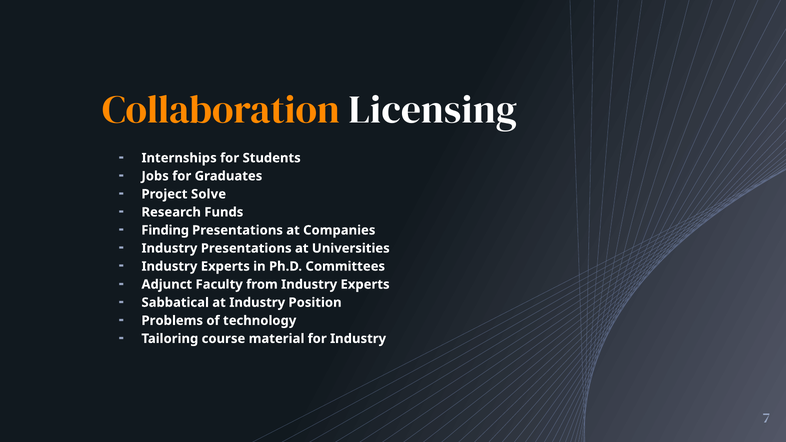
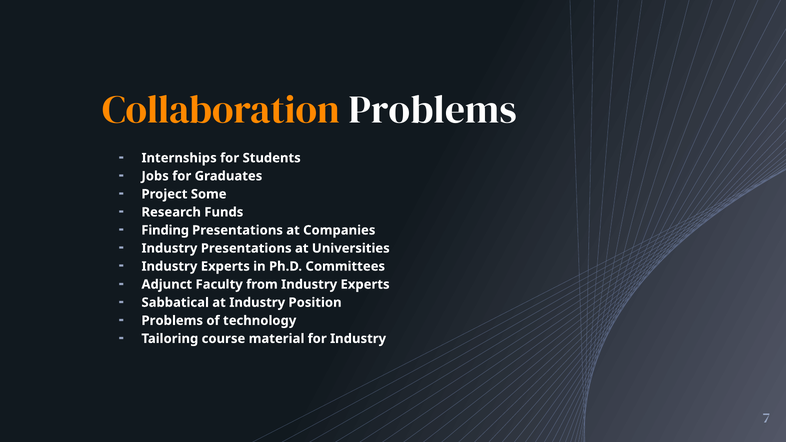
Collaboration Licensing: Licensing -> Problems (433, 110)
Solve: Solve -> Some (209, 194)
